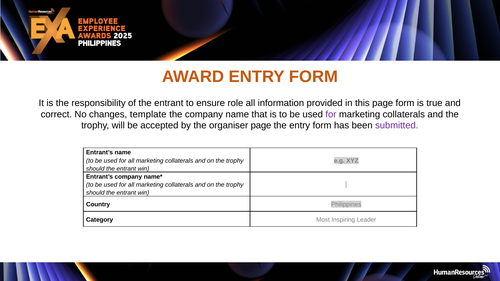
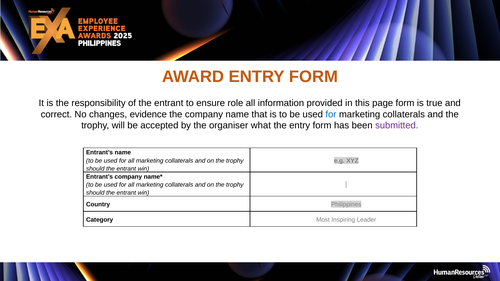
template: template -> evidence (148, 114)
for colour: purple -> blue (331, 114)
organiser page: page -> what (261, 126)
